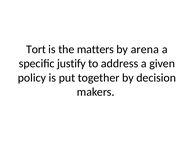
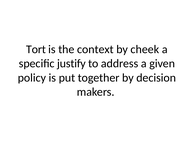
matters: matters -> context (95, 49)
arena: arena -> cheek (145, 49)
